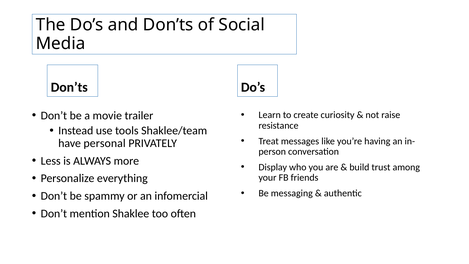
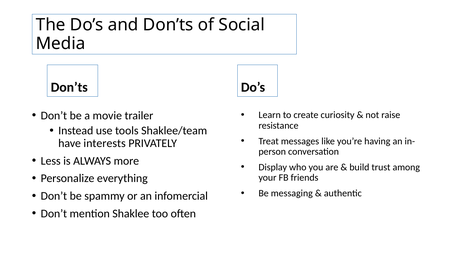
personal: personal -> interests (105, 143)
